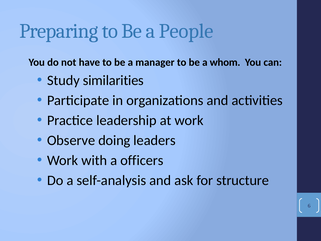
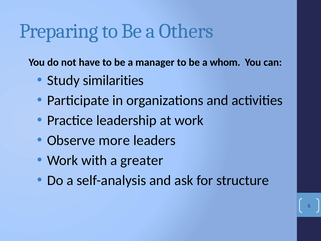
People: People -> Others (186, 31)
doing: doing -> more (114, 140)
officers: officers -> greater (142, 160)
